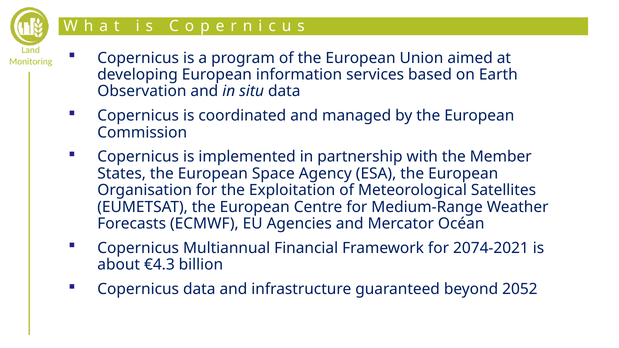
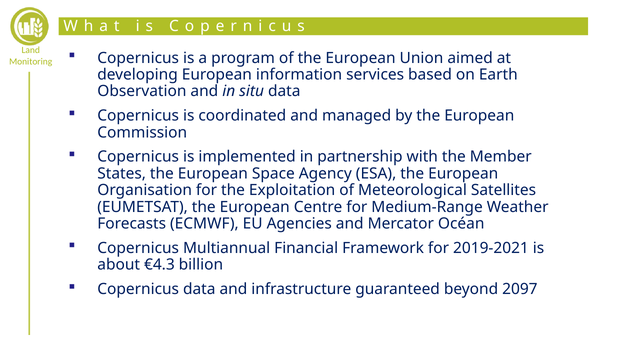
2074-2021: 2074-2021 -> 2019-2021 (491, 248)
2052: 2052 -> 2097 (520, 289)
